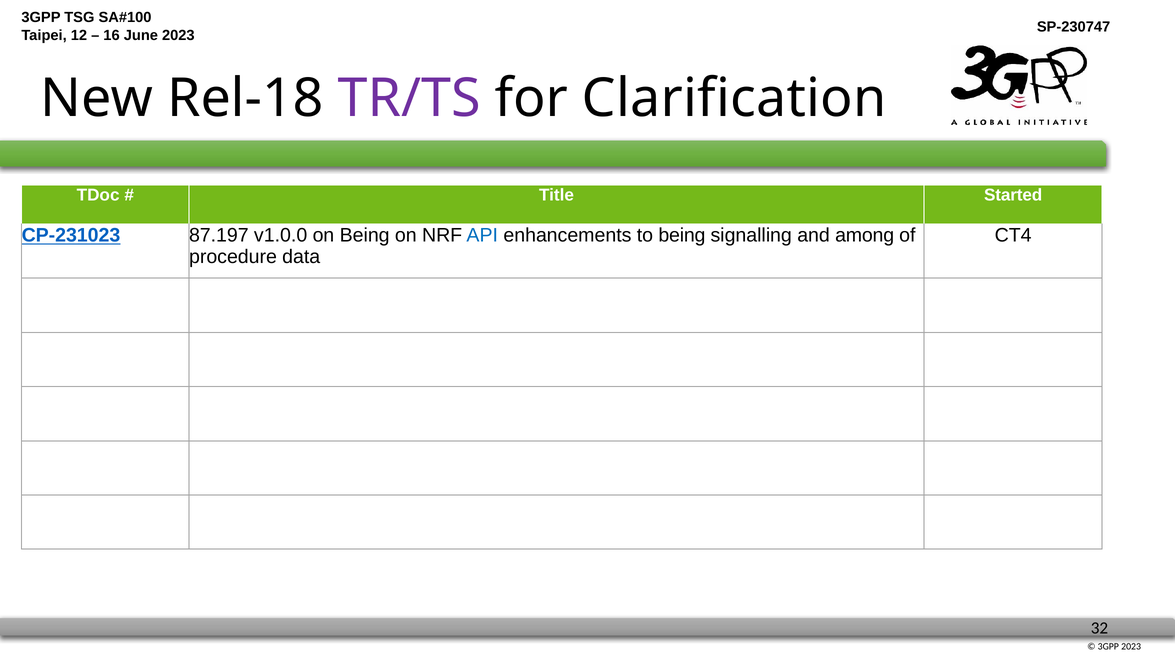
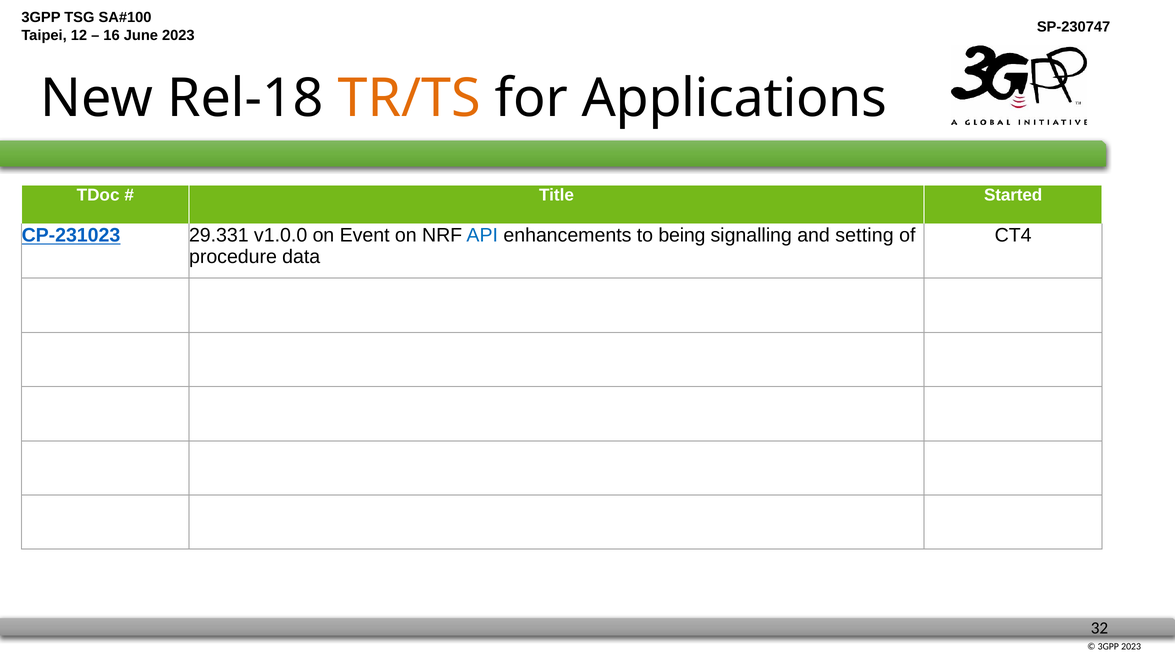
TR/TS colour: purple -> orange (409, 99)
Clarification: Clarification -> Applications (734, 99)
87.197: 87.197 -> 29.331 (219, 235)
on Being: Being -> Event (365, 235)
among: among -> setting (864, 235)
